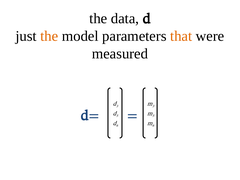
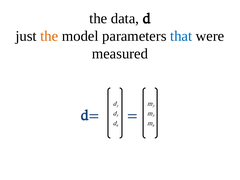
that colour: orange -> blue (181, 36)
